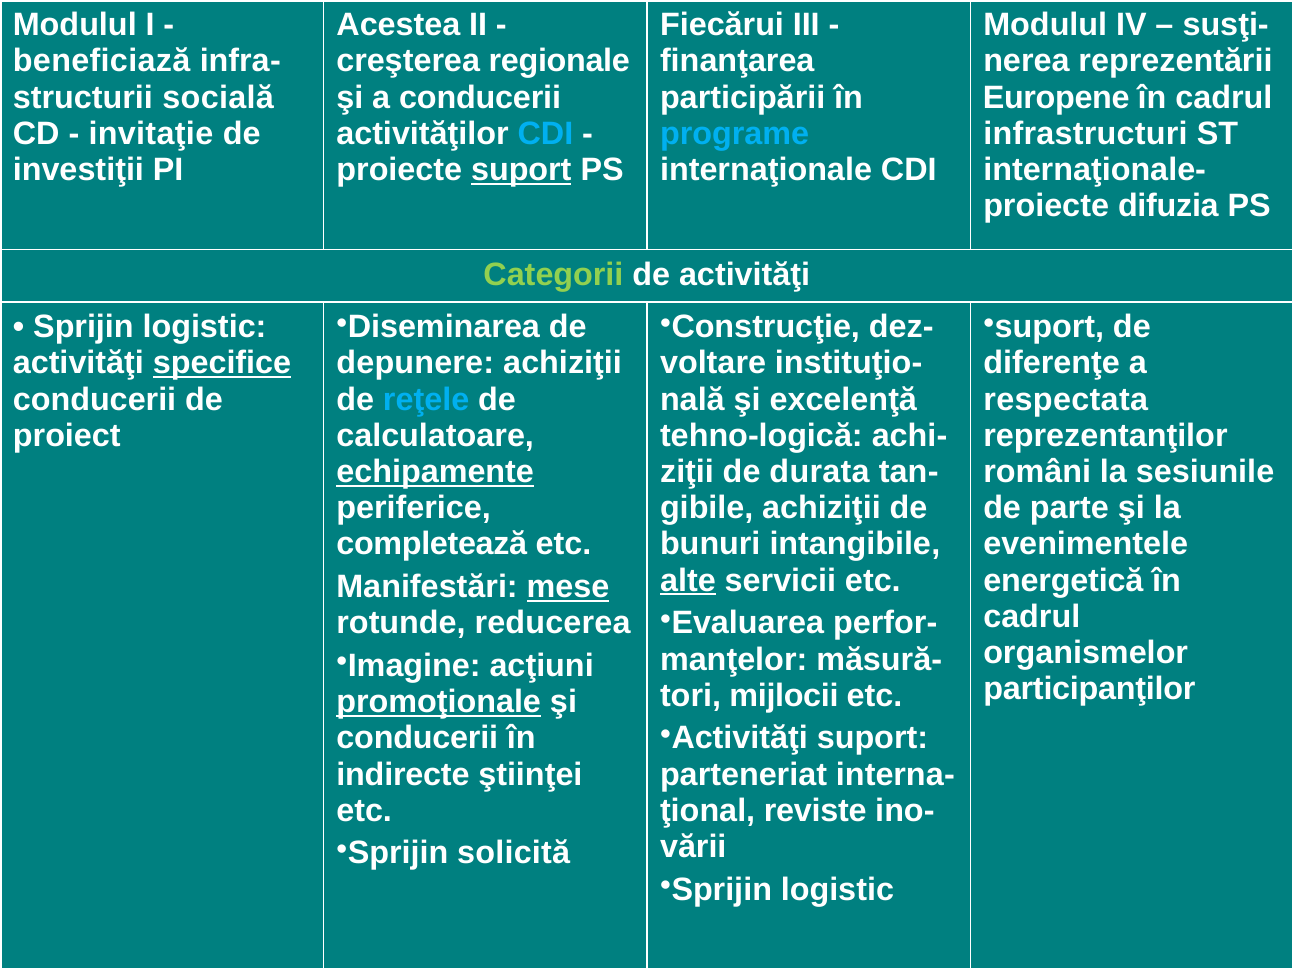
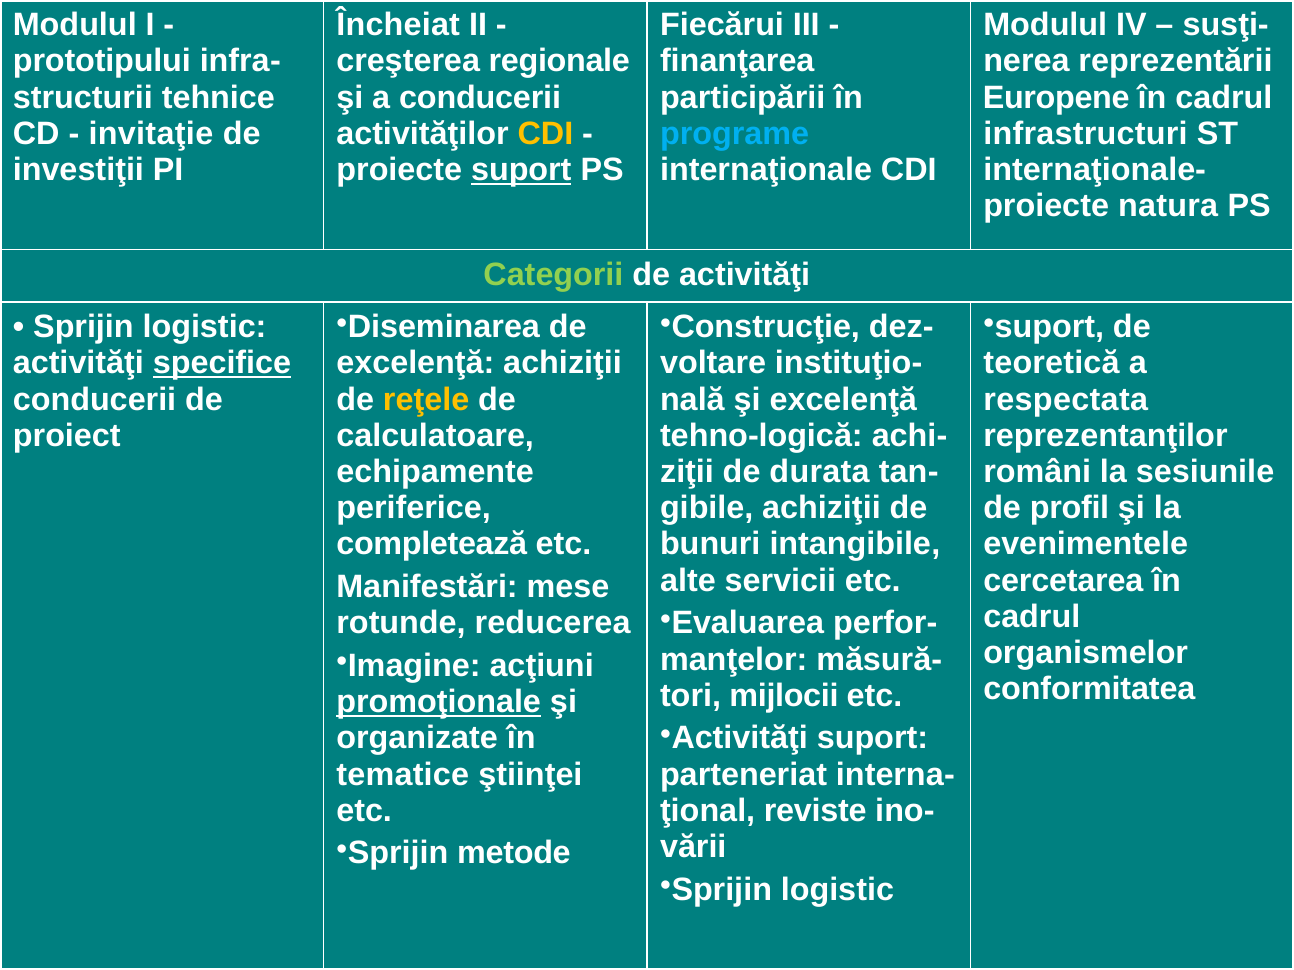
Acestea: Acestea -> Încheiat (398, 25)
beneficiază: beneficiază -> prototipului (102, 61)
socială: socială -> tehnice (218, 98)
CDI colour: light blue -> yellow (545, 134)
difuzia: difuzia -> natura (1168, 206)
depunere: depunere -> excelenţă (415, 363)
diferenţe: diferenţe -> teoretică (1052, 363)
reţele colour: light blue -> yellow (426, 400)
echipamente underline: present -> none (435, 472)
parte: parte -> profil (1070, 508)
alte underline: present -> none (688, 581)
energetică: energetică -> cercetarea (1063, 581)
mese underline: present -> none (568, 587)
participanţilor: participanţilor -> conformitatea (1089, 689)
conducerii: conducerii -> organizate (417, 739)
indirecte: indirecte -> tematice (403, 775)
solicită: solicită -> metode (514, 854)
